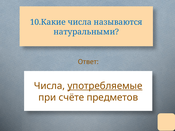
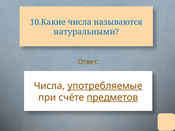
предметов underline: none -> present (112, 98)
